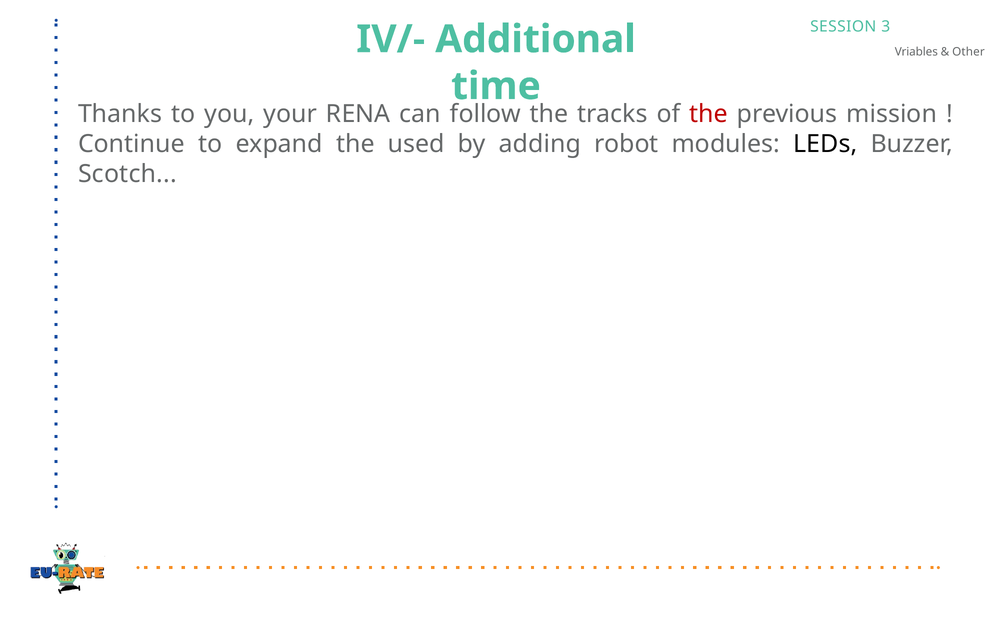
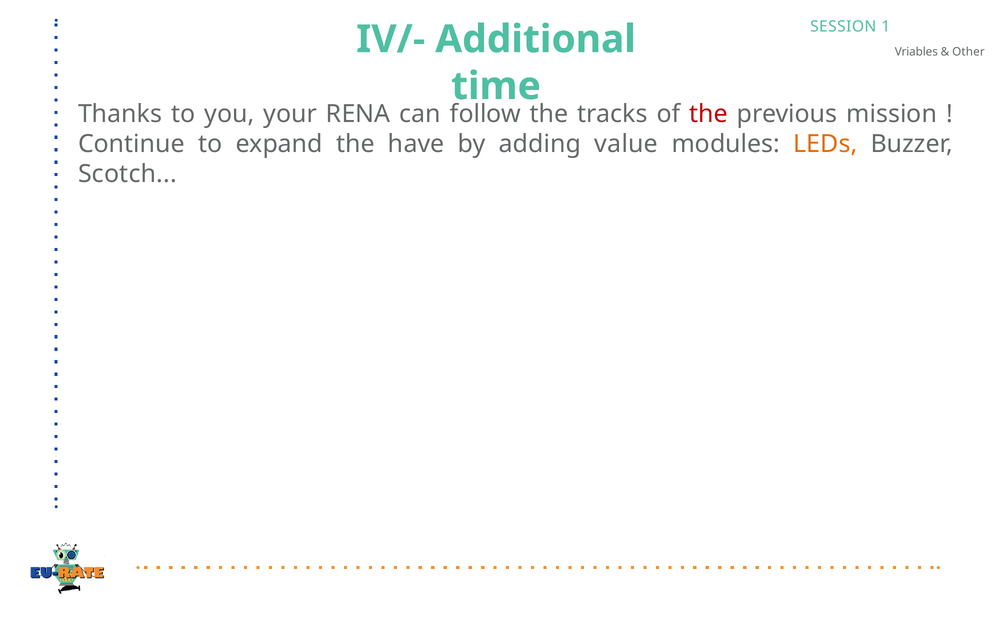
3: 3 -> 1 (886, 26)
used: used -> have (416, 144)
robot: robot -> value (626, 144)
LEDs colour: black -> orange (825, 144)
